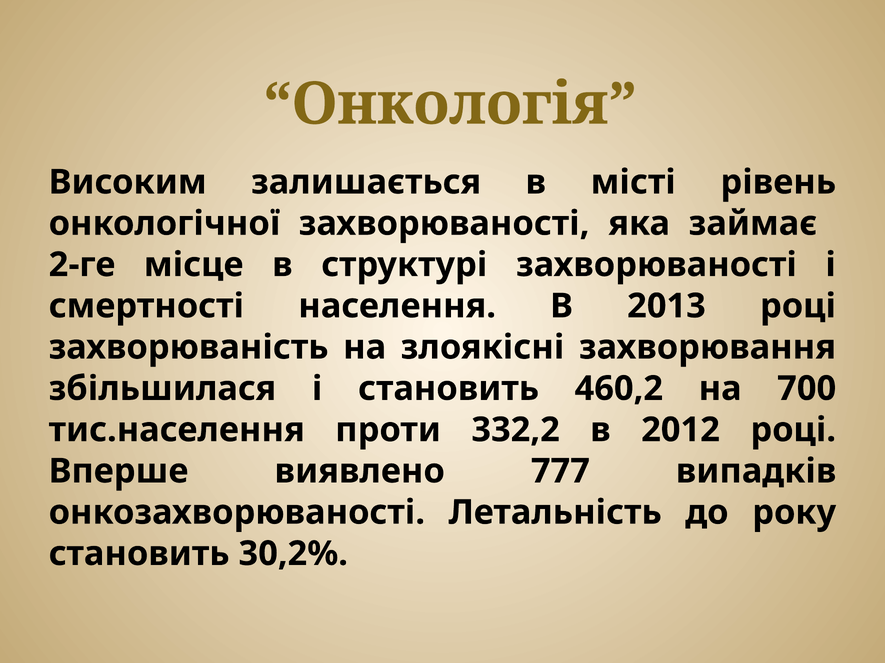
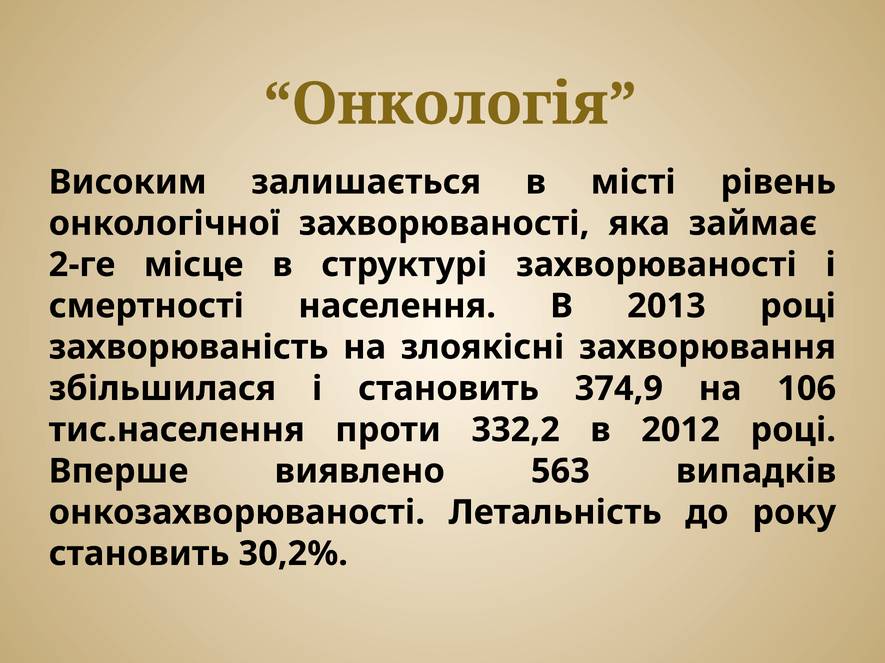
460,2: 460,2 -> 374,9 (619, 389)
700: 700 -> 106 (807, 389)
777: 777 -> 563 (560, 472)
